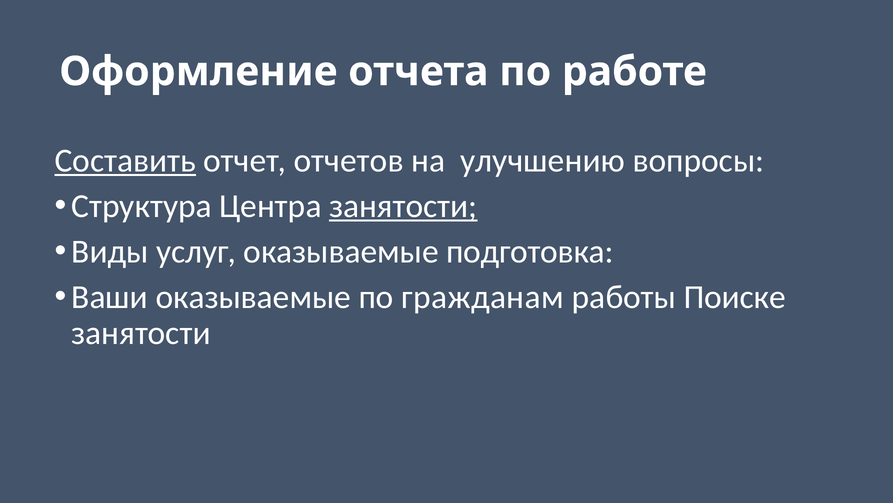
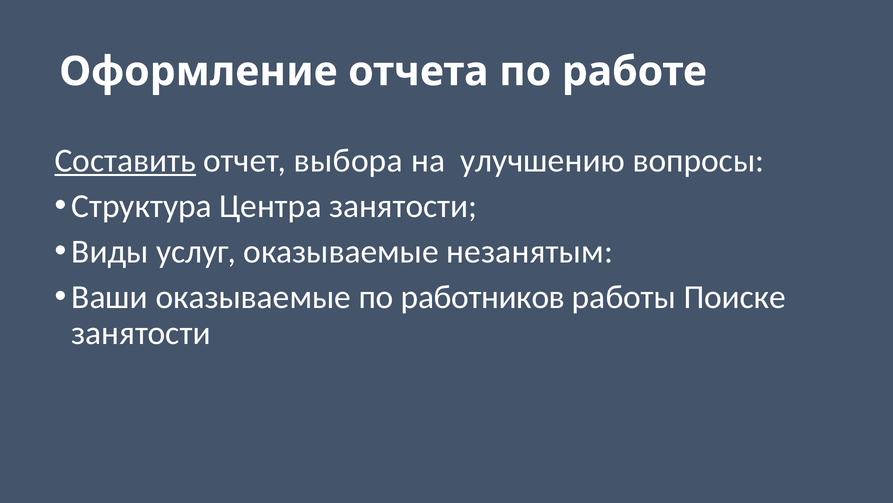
отчетов: отчетов -> выбора (348, 160)
занятости underline: present -> none (403, 206)
подготовка: подготовка -> незанятым (530, 251)
гражданам: гражданам -> работников (483, 297)
